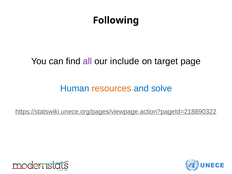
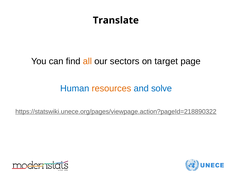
Following: Following -> Translate (116, 20)
all colour: purple -> orange (87, 61)
include: include -> sectors (125, 61)
